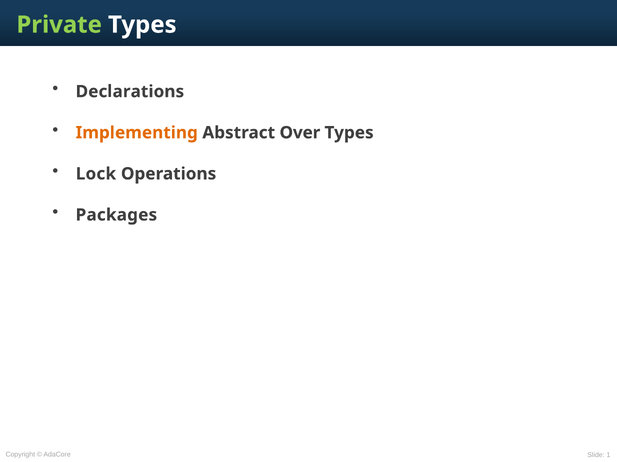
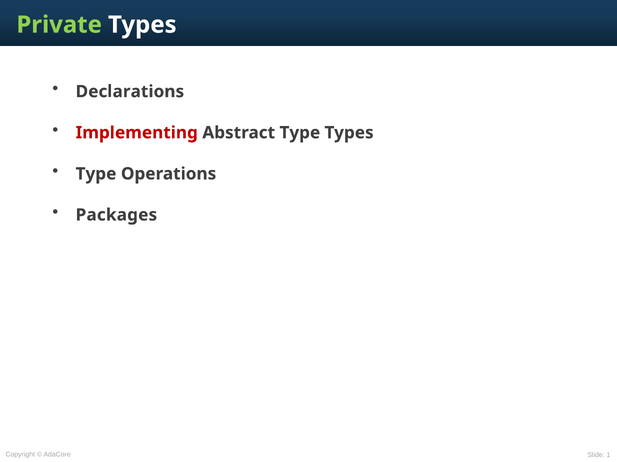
Implementing colour: orange -> red (137, 133)
Abstract Over: Over -> Type (300, 133)
Lock: Lock -> Type (96, 174)
